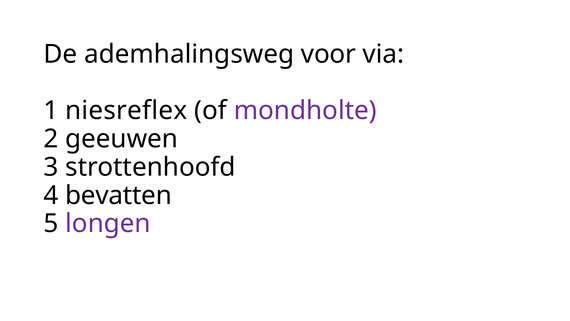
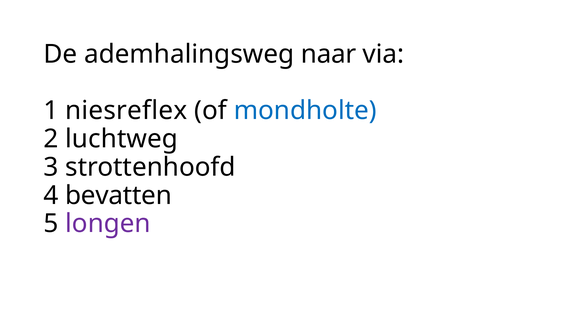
voor: voor -> naar (329, 54)
mondholte colour: purple -> blue (305, 111)
geeuwen: geeuwen -> luchtweg (122, 139)
